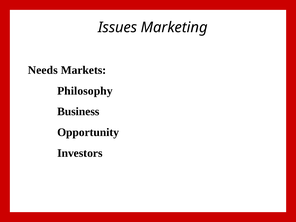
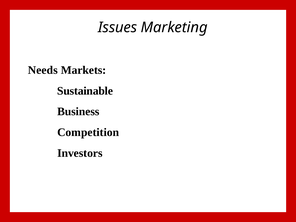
Philosophy: Philosophy -> Sustainable (85, 91)
Opportunity: Opportunity -> Competition (88, 132)
